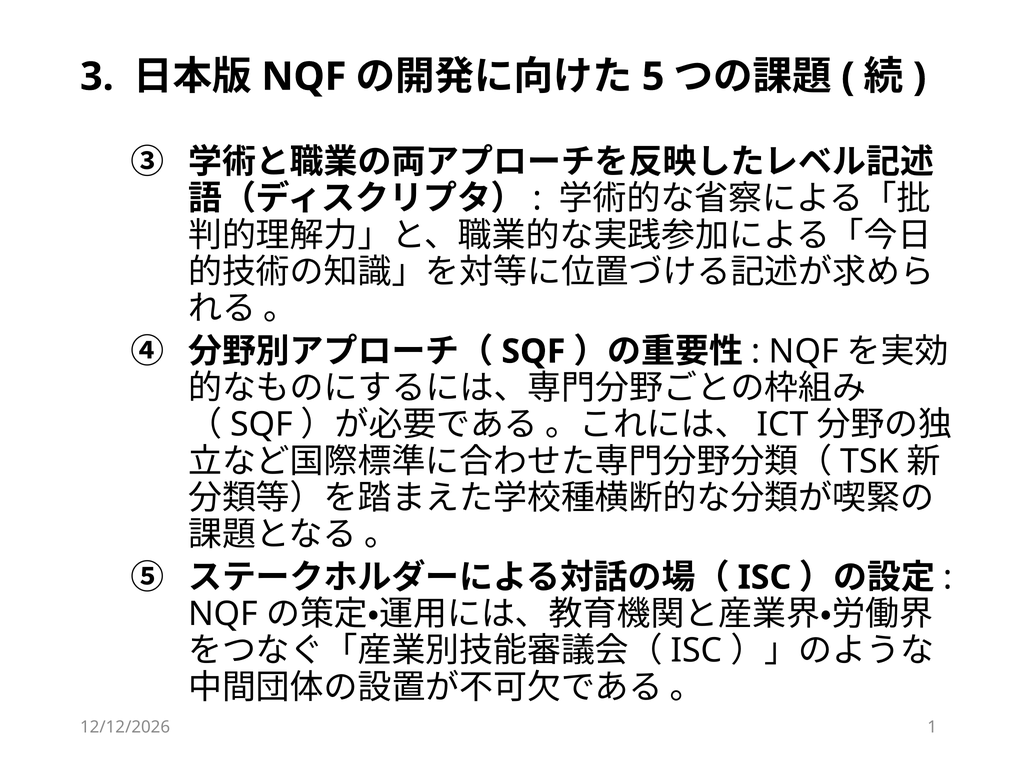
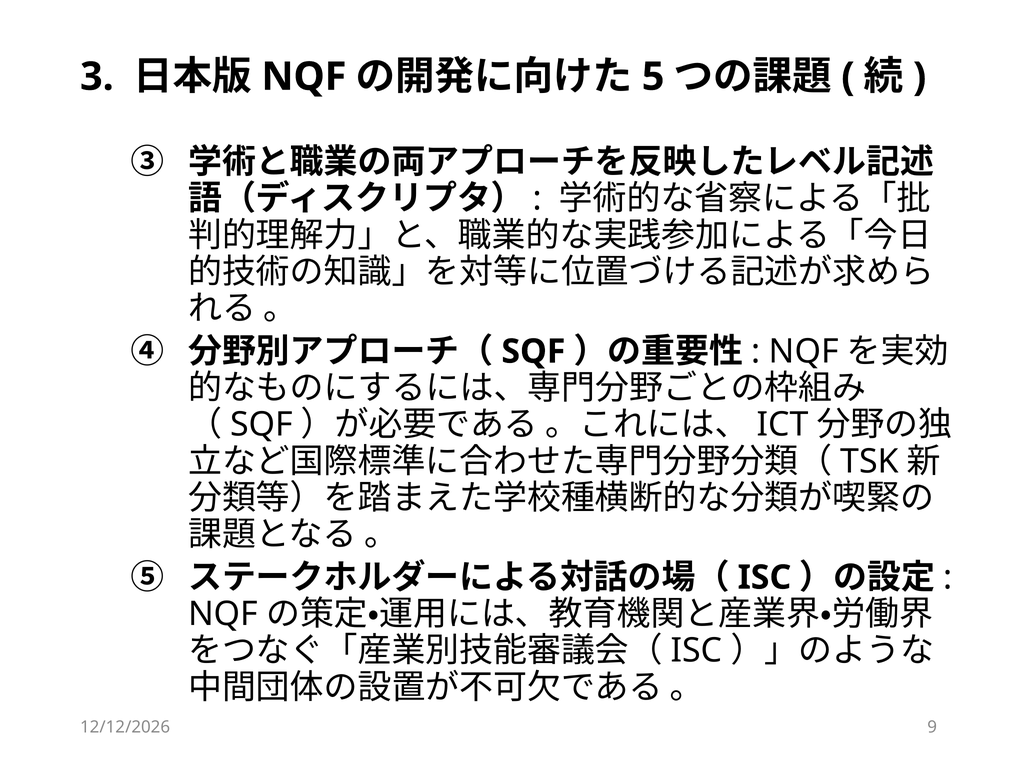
1: 1 -> 9 (932, 727)
